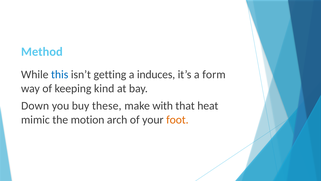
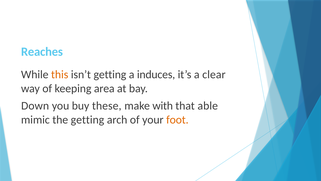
Method: Method -> Reaches (42, 52)
this colour: blue -> orange (60, 74)
form: form -> clear (214, 74)
kind: kind -> area (104, 88)
heat: heat -> able (208, 106)
the motion: motion -> getting (87, 119)
